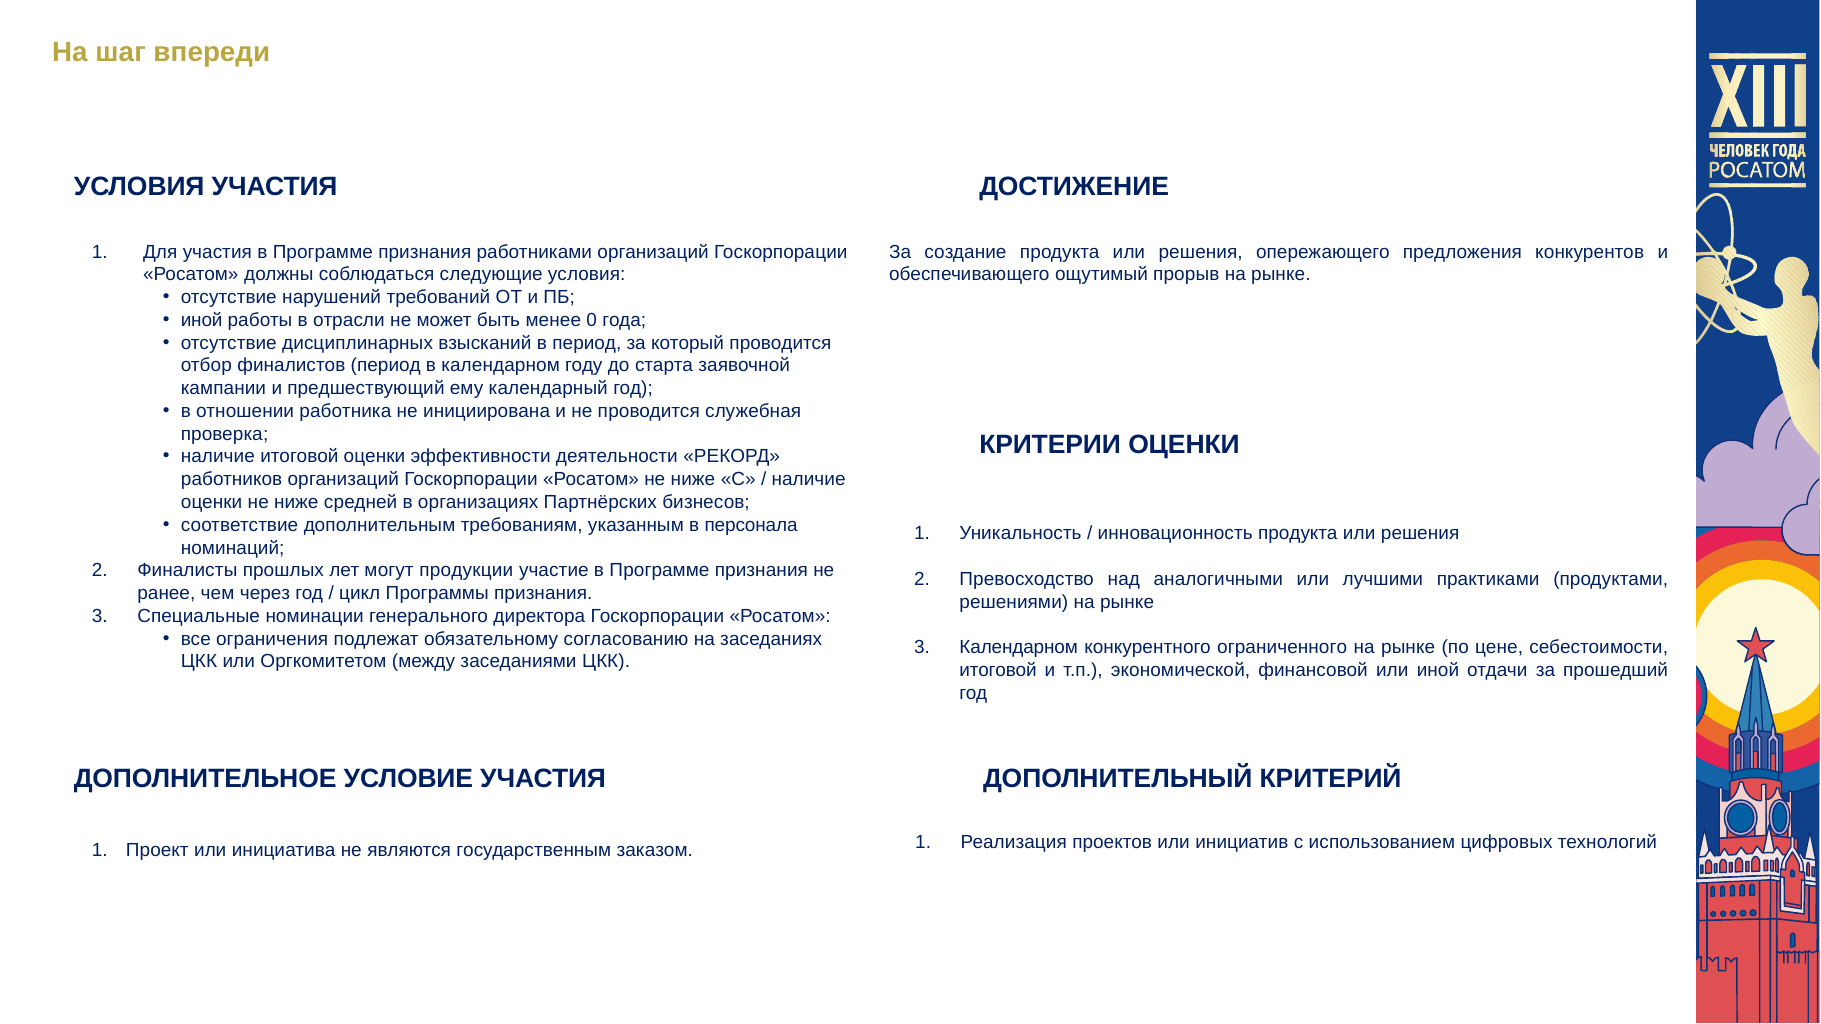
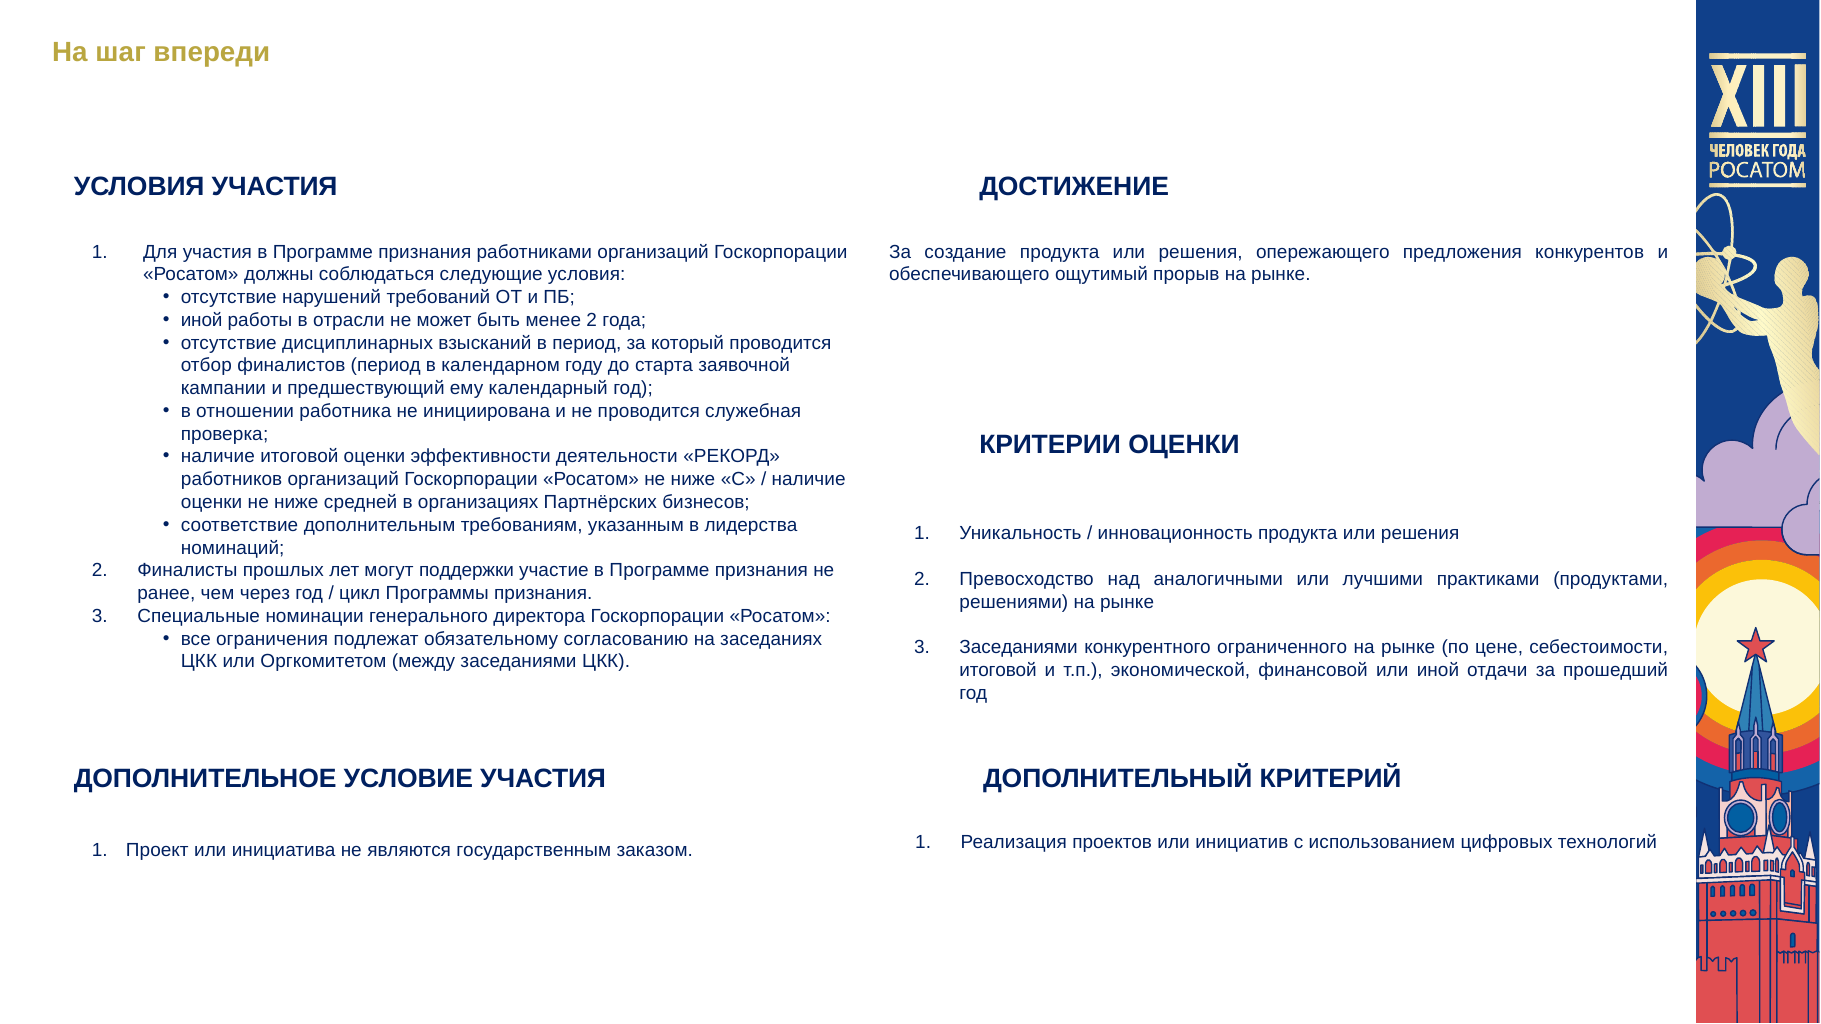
менее 0: 0 -> 2 (592, 320)
персонала: персонала -> лидерства (751, 525)
продукции: продукции -> поддержки (466, 571)
Календарном: Календарном -> Заседаниями (1019, 648)
